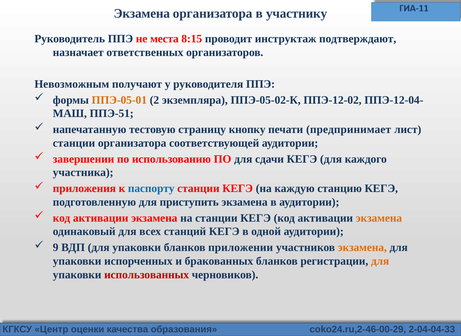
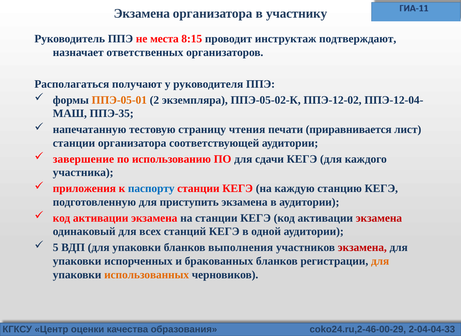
Невозможным: Невозможным -> Располагаться (72, 84)
ППЭ-51: ППЭ-51 -> ППЭ-35 (112, 113)
кнопку: кнопку -> чтения (247, 129)
предпринимает: предпринимает -> приравнивается (349, 129)
завершении: завершении -> завершение (83, 159)
экзамена colour: orange -> red (379, 218)
9: 9 -> 5 (56, 247)
приложении: приложении -> выполнения (241, 247)
экзамена colour: orange -> red (362, 247)
использованных colour: red -> orange (147, 274)
